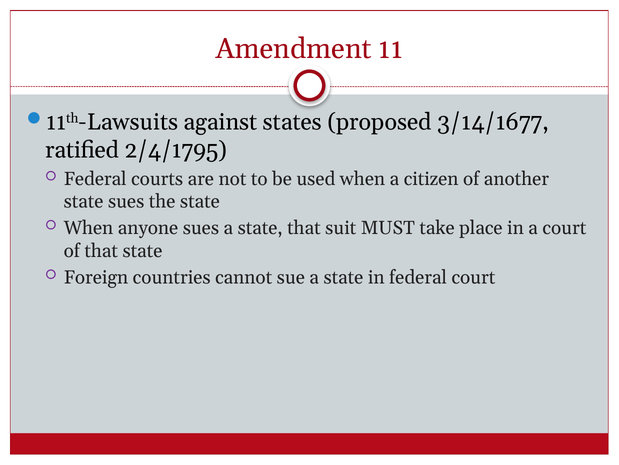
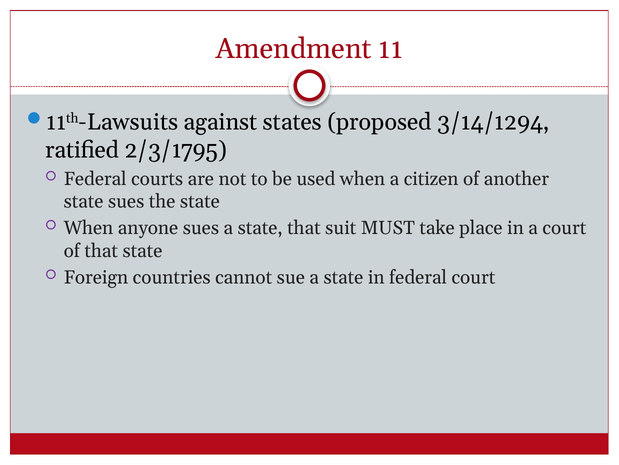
3/14/1677: 3/14/1677 -> 3/14/1294 (493, 122)
2/4/1795: 2/4/1795 -> 2/3/1795 (176, 150)
